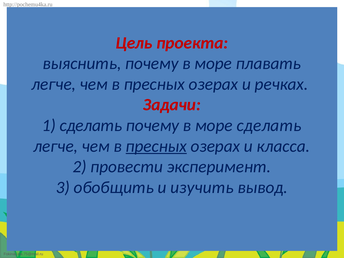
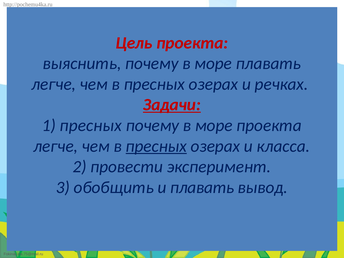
Задачи underline: none -> present (172, 105)
1 сделать: сделать -> пресных (91, 125)
море сделать: сделать -> проекта (269, 125)
и изучить: изучить -> плавать (202, 187)
